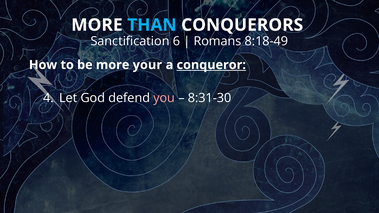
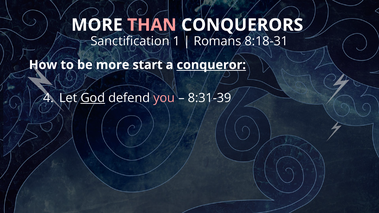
THAN colour: light blue -> pink (152, 25)
6: 6 -> 1 (176, 41)
8:18-49: 8:18-49 -> 8:18-31 (266, 41)
your: your -> start (148, 65)
God underline: none -> present (93, 98)
8:31-30: 8:31-30 -> 8:31-39 (210, 98)
